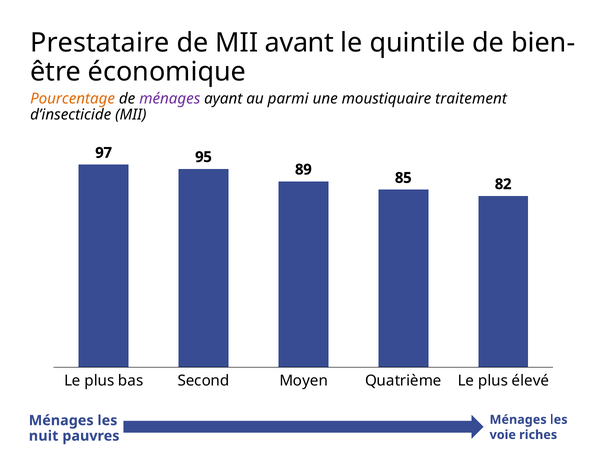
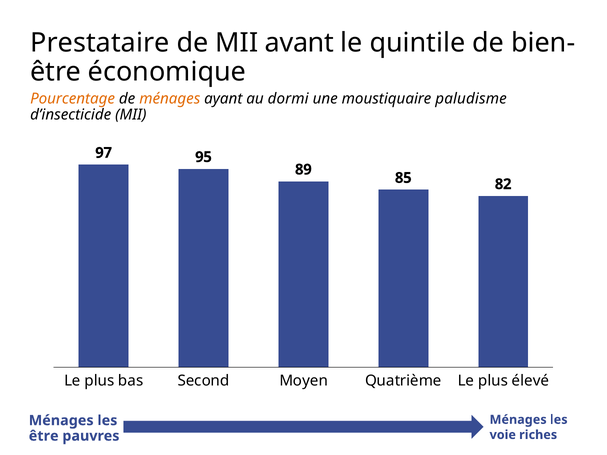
ménages colour: purple -> orange (170, 99)
parmi: parmi -> dormi (288, 99)
traitement: traitement -> paludisme (471, 99)
nuit: nuit -> être (44, 436)
